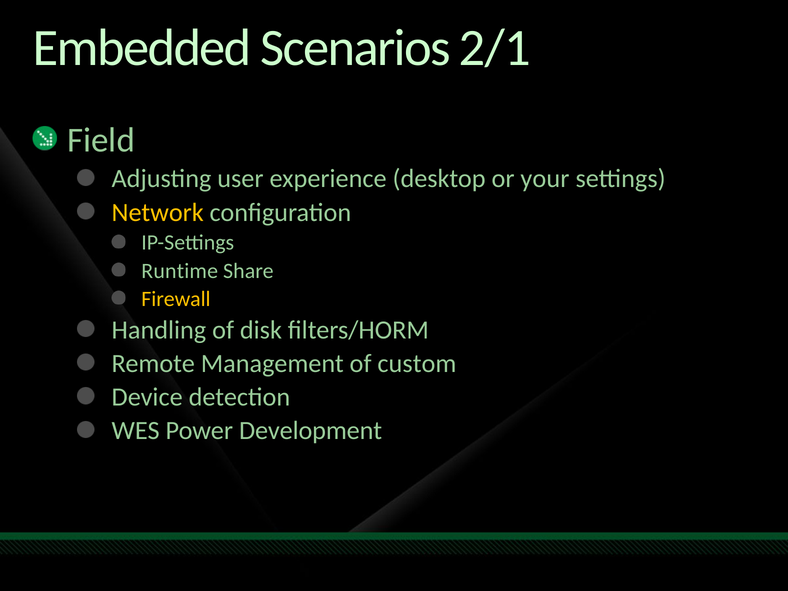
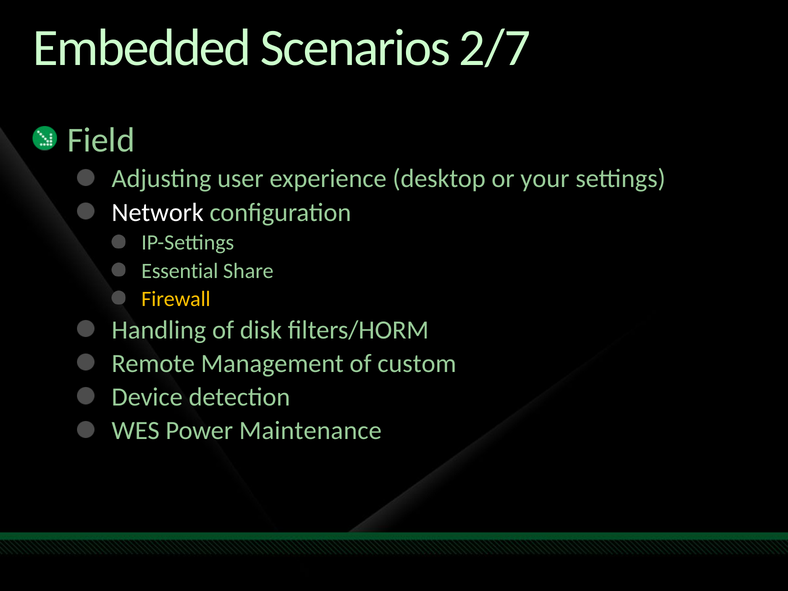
2/1: 2/1 -> 2/7 (495, 48)
Network colour: yellow -> white (158, 212)
Runtime: Runtime -> Essential (180, 271)
Development: Development -> Maintenance (310, 431)
